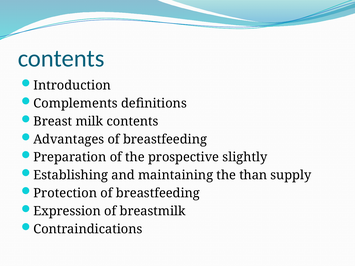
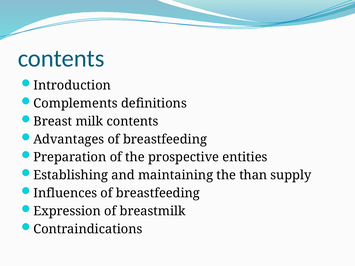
slightly: slightly -> entities (245, 157)
Protection: Protection -> Influences (65, 193)
